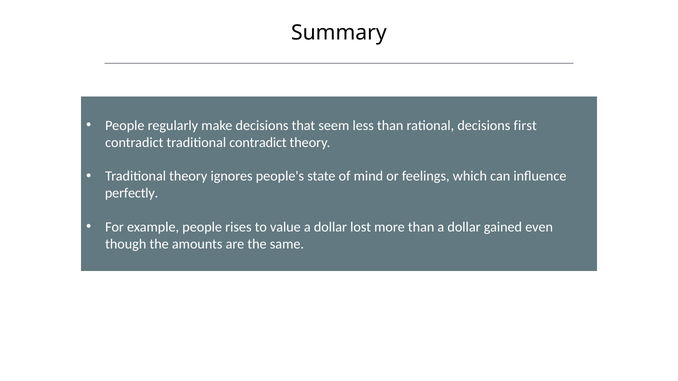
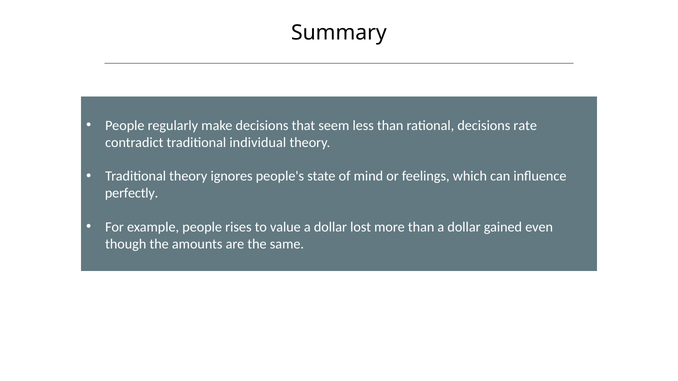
first: first -> rate (525, 126)
traditional contradict: contradict -> individual (258, 142)
